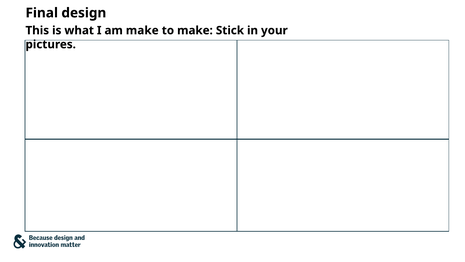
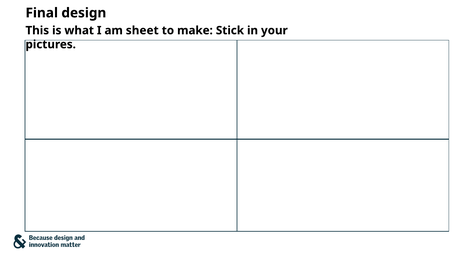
am make: make -> sheet (142, 30)
